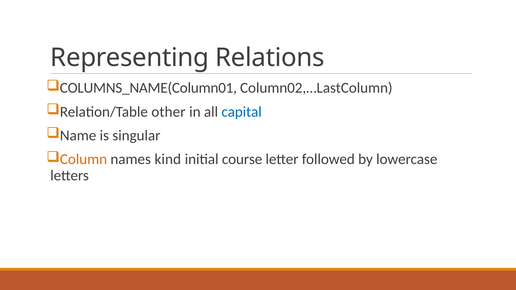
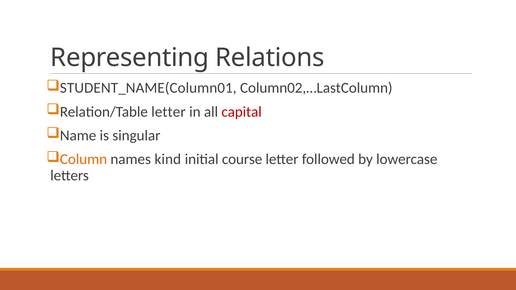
COLUMNS_NAME(Column01: COLUMNS_NAME(Column01 -> STUDENT_NAME(Column01 (148, 88)
Relation/Table other: other -> letter (168, 112)
capital colour: blue -> red (242, 112)
